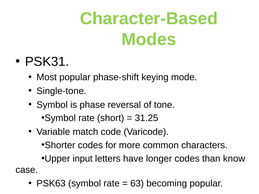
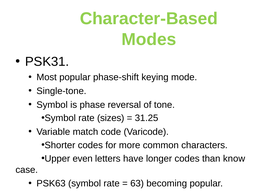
short: short -> sizes (111, 118)
input: input -> even (83, 159)
